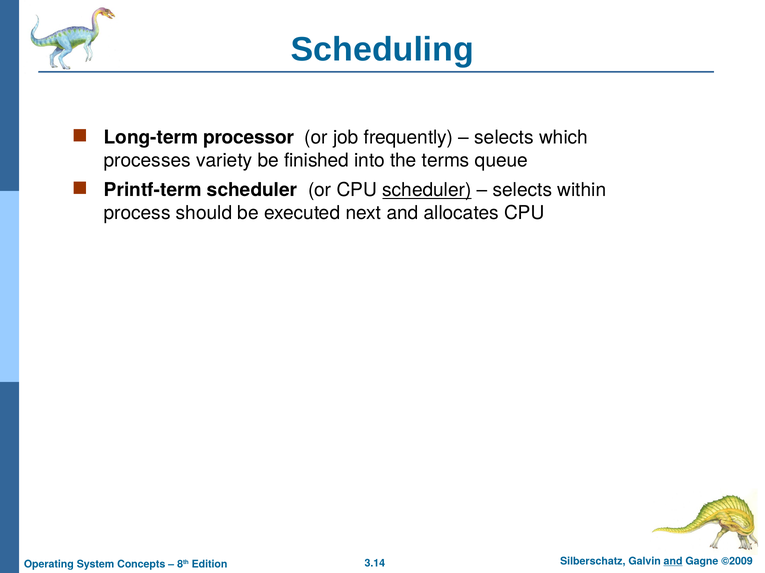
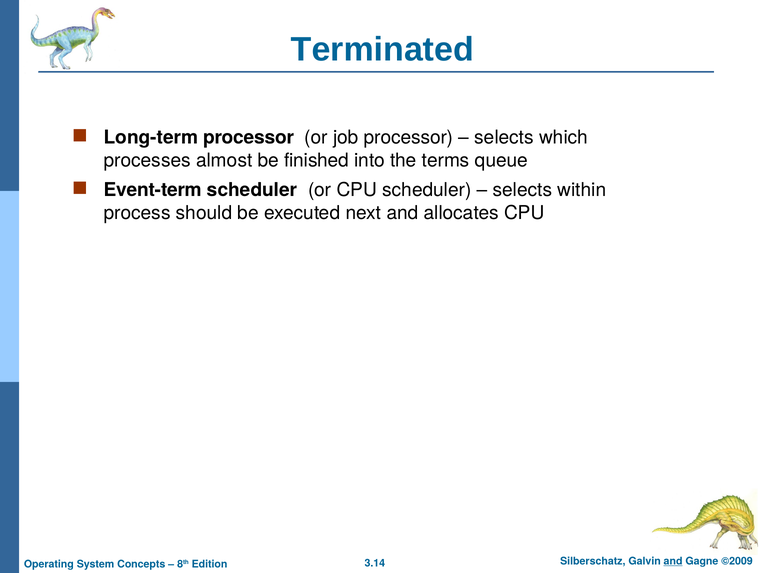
Scheduling: Scheduling -> Terminated (382, 50)
job frequently: frequently -> processor (409, 138)
variety: variety -> almost (224, 161)
Printf-term: Printf-term -> Event-term (153, 190)
scheduler underline: present -> none (427, 190)
